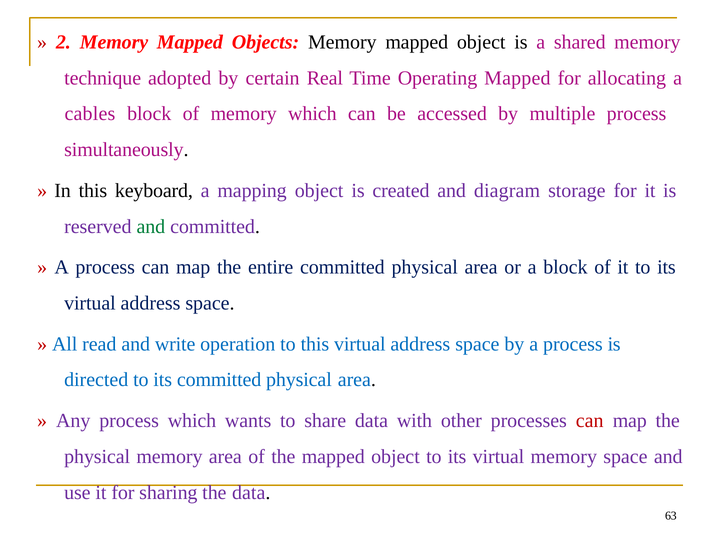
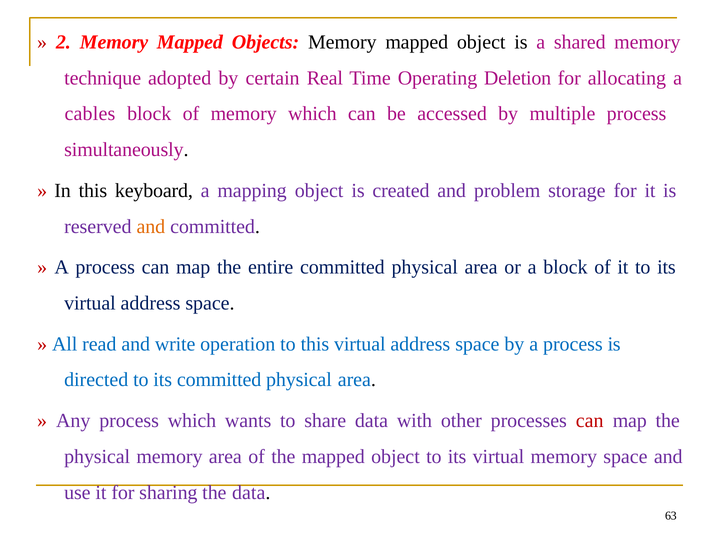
Operating Mapped: Mapped -> Deletion (518, 78)
diagram: diagram -> problem (507, 191)
and colour: green -> orange (151, 227)
